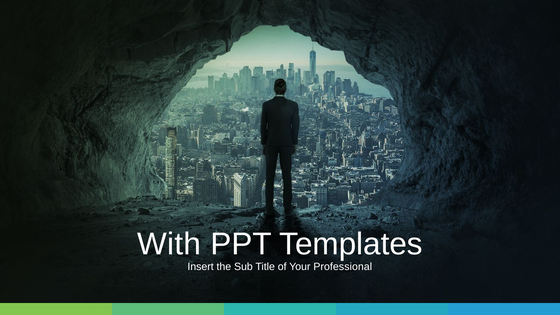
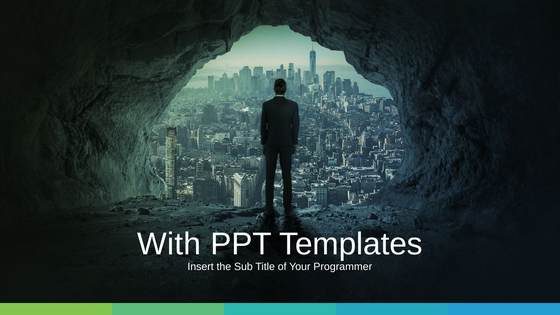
Professional: Professional -> Programmer (343, 267)
